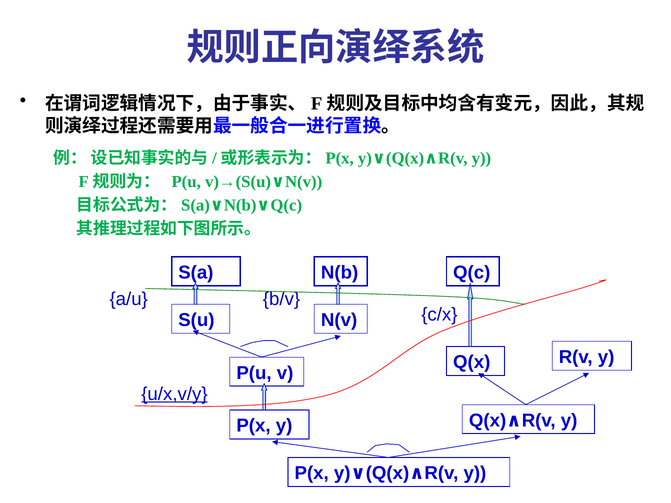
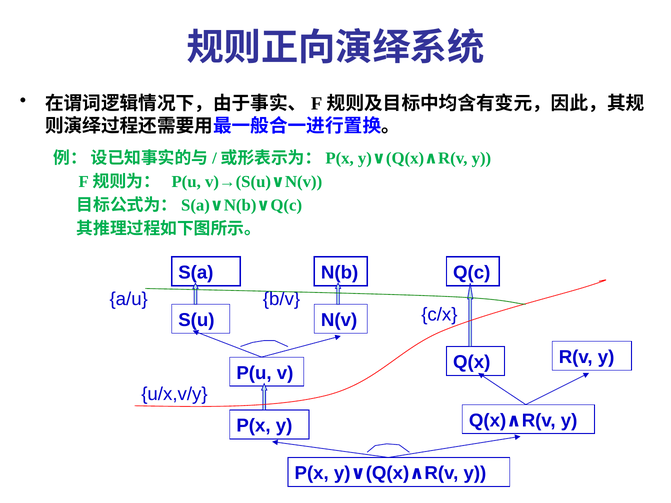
u/x,v/y underline: present -> none (174, 394)
